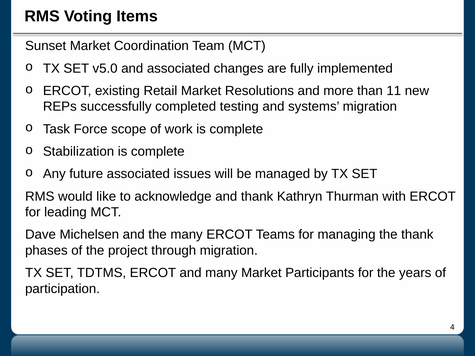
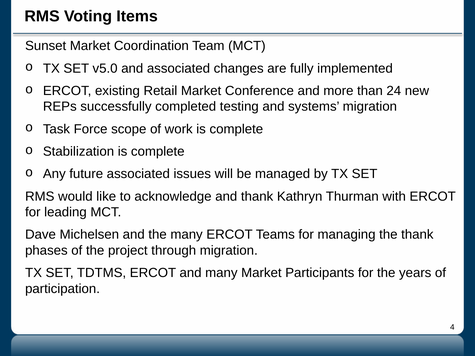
Resolutions: Resolutions -> Conference (259, 91)
11: 11 -> 24 (394, 91)
